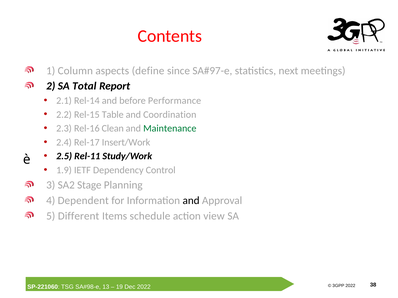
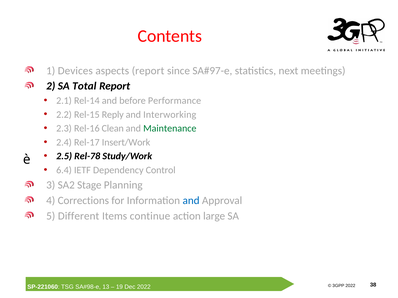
Column: Column -> Devices (75, 71)
aspects define: define -> report (148, 71)
Table: Table -> Reply (113, 115)
Coordination: Coordination -> Interworking (170, 115)
Rel-11: Rel-11 -> Rel-78 (87, 156)
1.9: 1.9 -> 6.4 (64, 170)
Dependent: Dependent -> Corrections (83, 201)
and colour: black -> blue (191, 201)
schedule: schedule -> continue (150, 216)
view: view -> large (214, 216)
